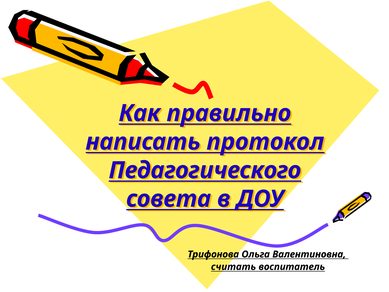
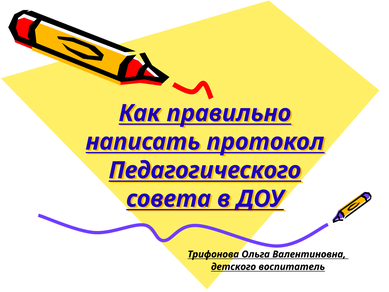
считать: считать -> детского (234, 267)
